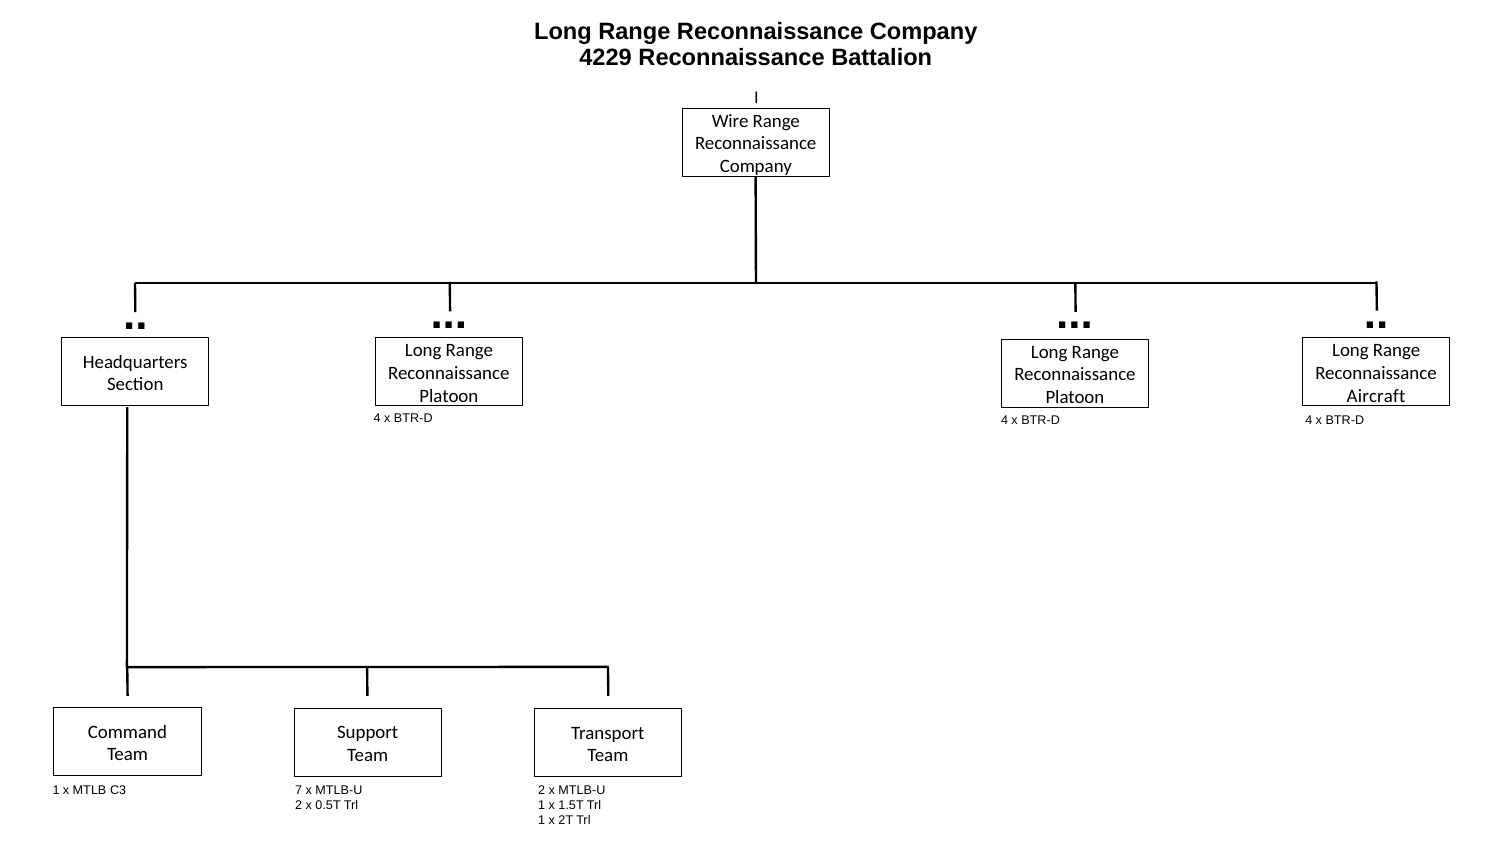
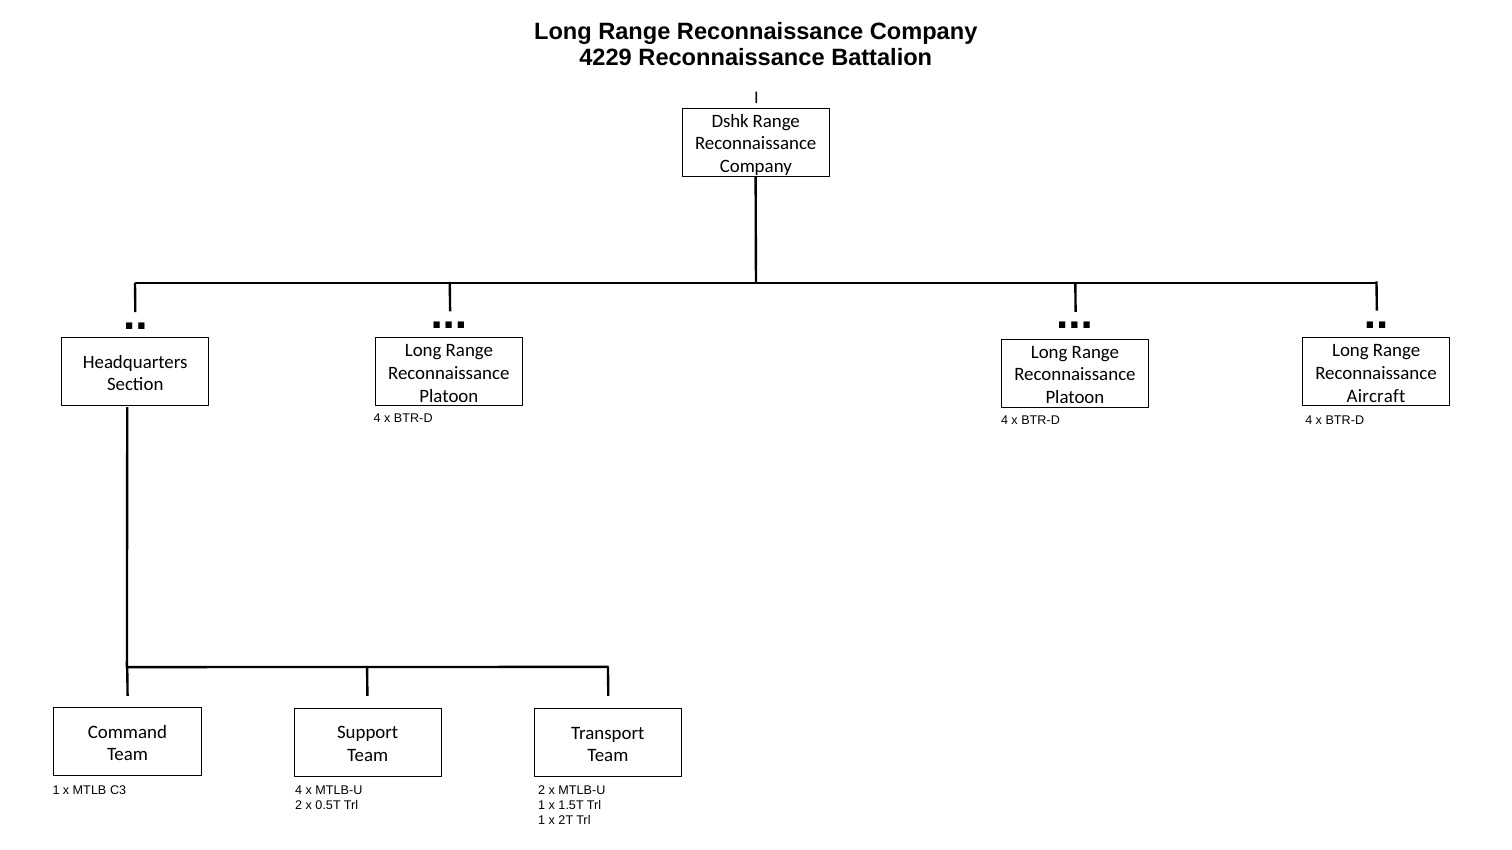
Wire: Wire -> Dshk (730, 121)
C3 7: 7 -> 4 (299, 790)
